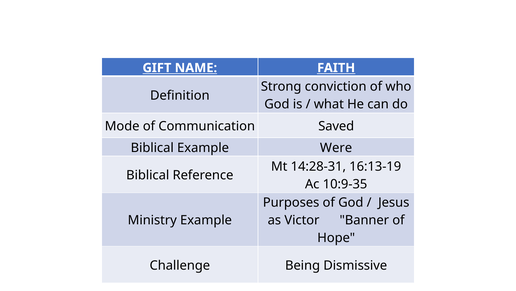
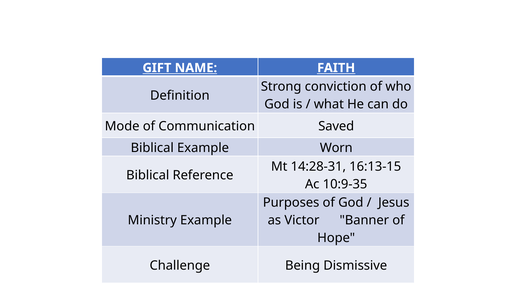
Were: Were -> Worn (336, 147)
16:13-19: 16:13-19 -> 16:13-15 (375, 166)
